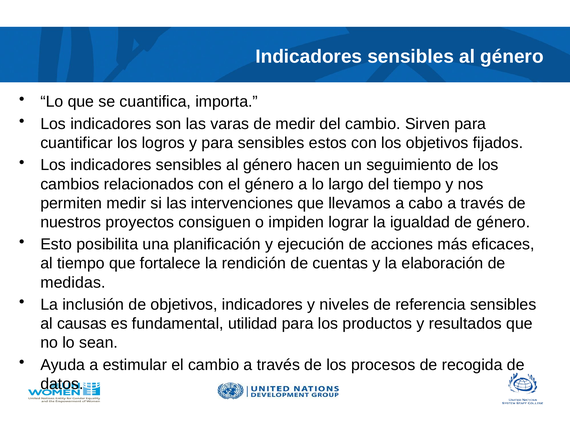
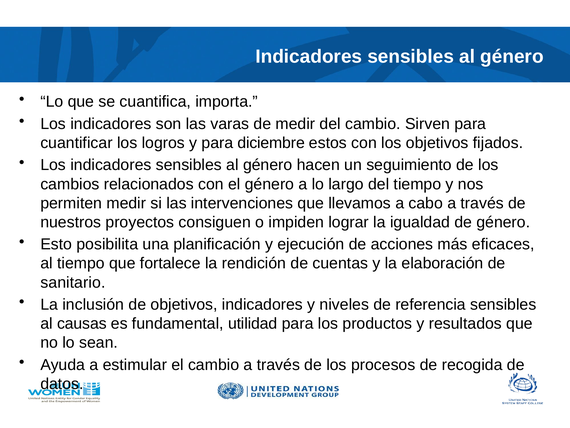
para sensibles: sensibles -> diciembre (271, 143)
medidas: medidas -> sanitario (73, 282)
